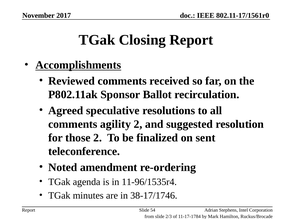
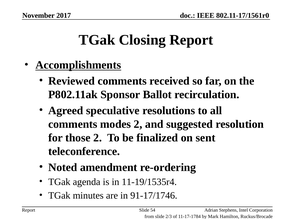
agility: agility -> modes (116, 124)
11-96/1535r4: 11-96/1535r4 -> 11-19/1535r4 (149, 182)
38-17/1746: 38-17/1746 -> 91-17/1746 (154, 195)
